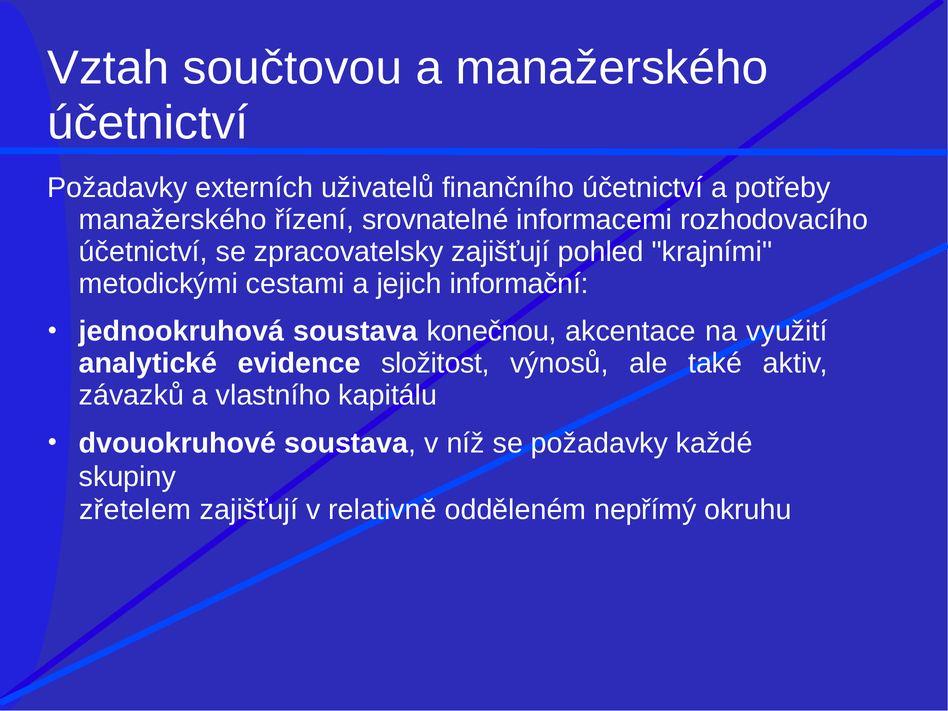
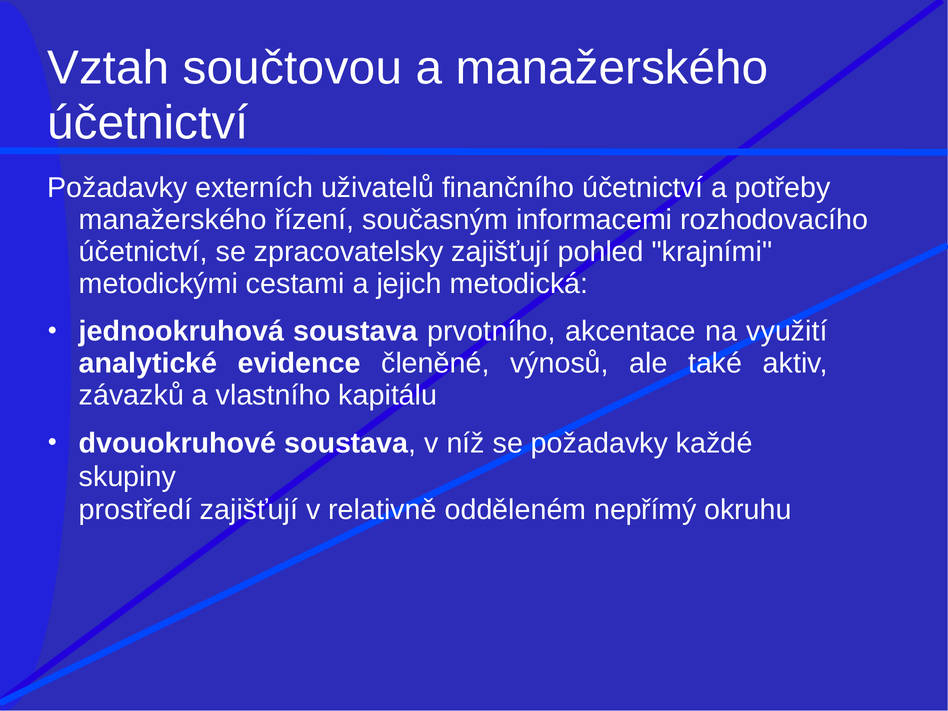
srovnatelné: srovnatelné -> současným (435, 220)
informační: informační -> metodická (519, 284)
konečnou: konečnou -> prvotního (491, 331)
složitost: složitost -> členěné (435, 363)
zřetelem: zřetelem -> prostředí (135, 510)
